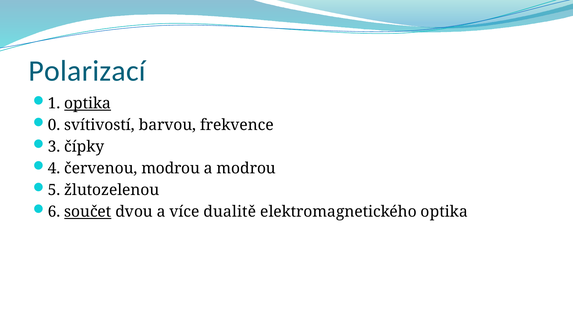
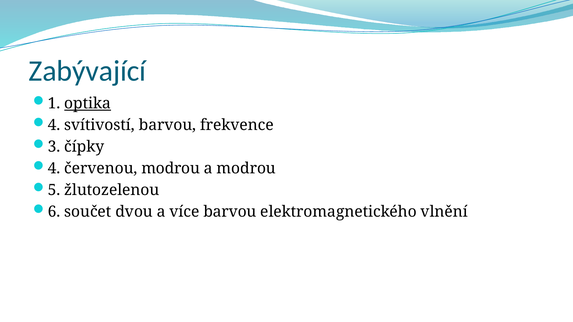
Polarizací: Polarizací -> Zabývající (87, 71)
0: 0 -> 4 (54, 125)
součet underline: present -> none (88, 212)
více dualitě: dualitě -> barvou (230, 212)
elektromagnetického optika: optika -> vlnění (444, 212)
